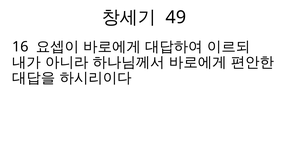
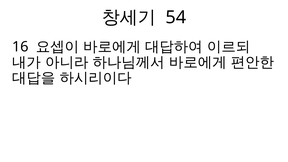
49: 49 -> 54 (176, 17)
